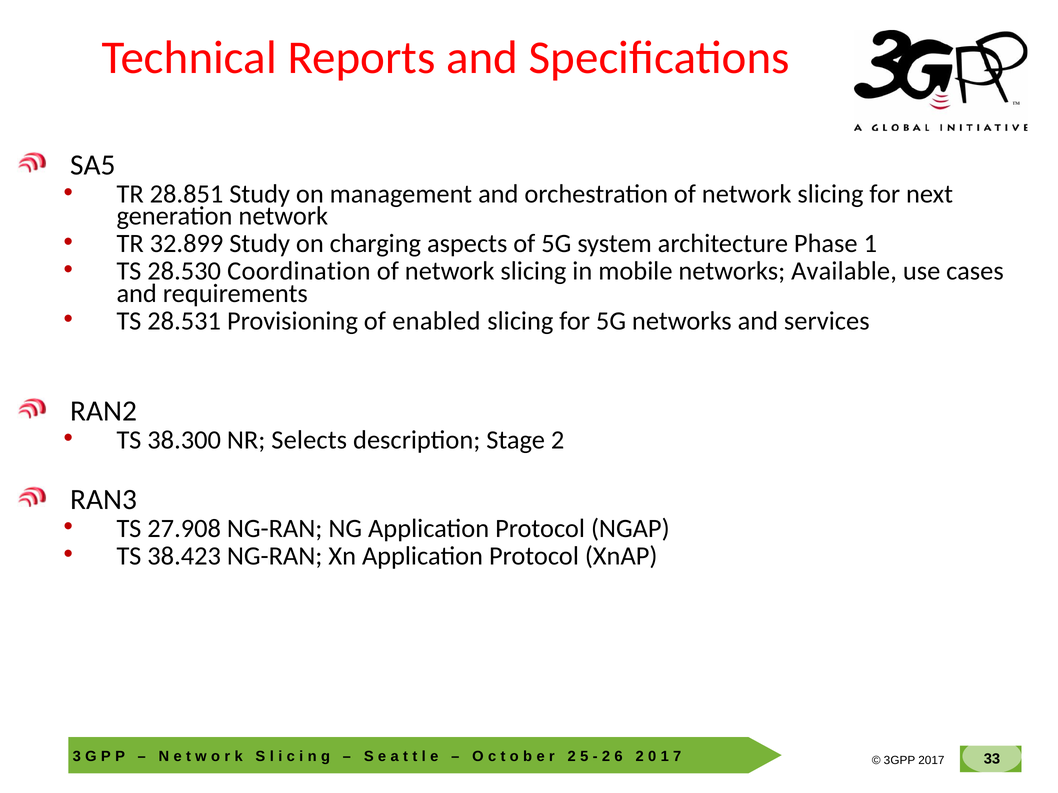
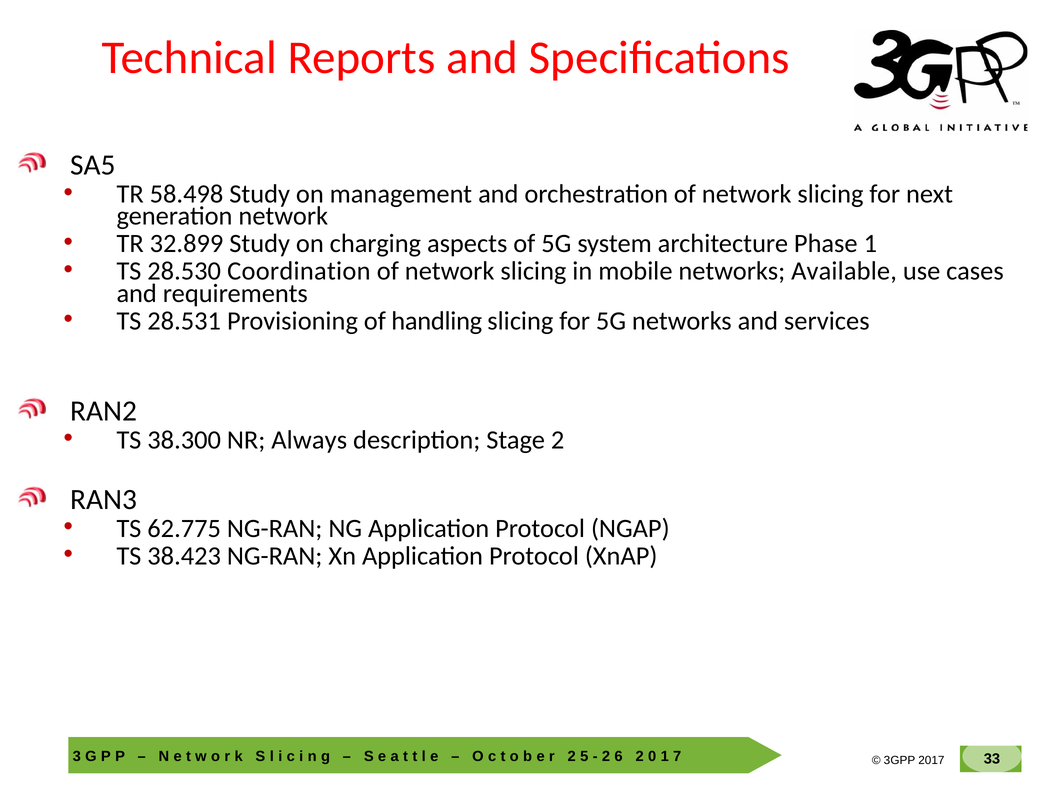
28.851: 28.851 -> 58.498 (186, 194)
enabled: enabled -> handling (437, 321)
Selects: Selects -> Always (309, 440)
27.908: 27.908 -> 62.775 (184, 529)
